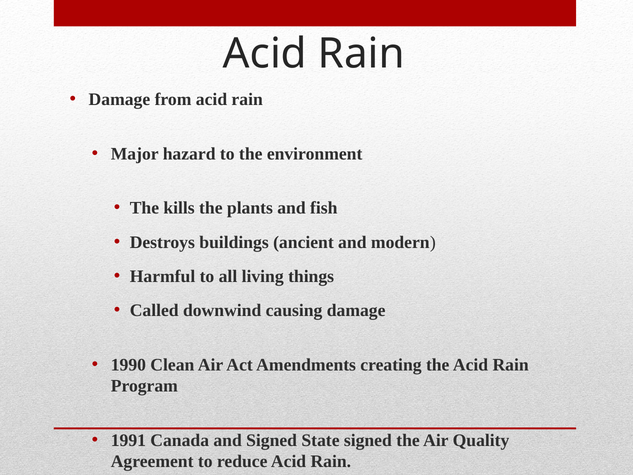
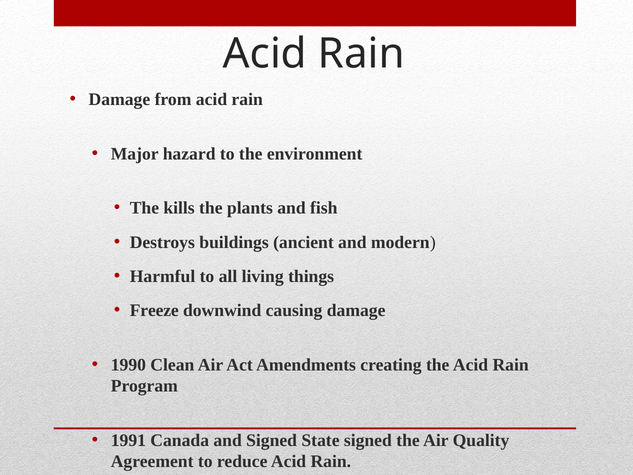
Called: Called -> Freeze (154, 310)
